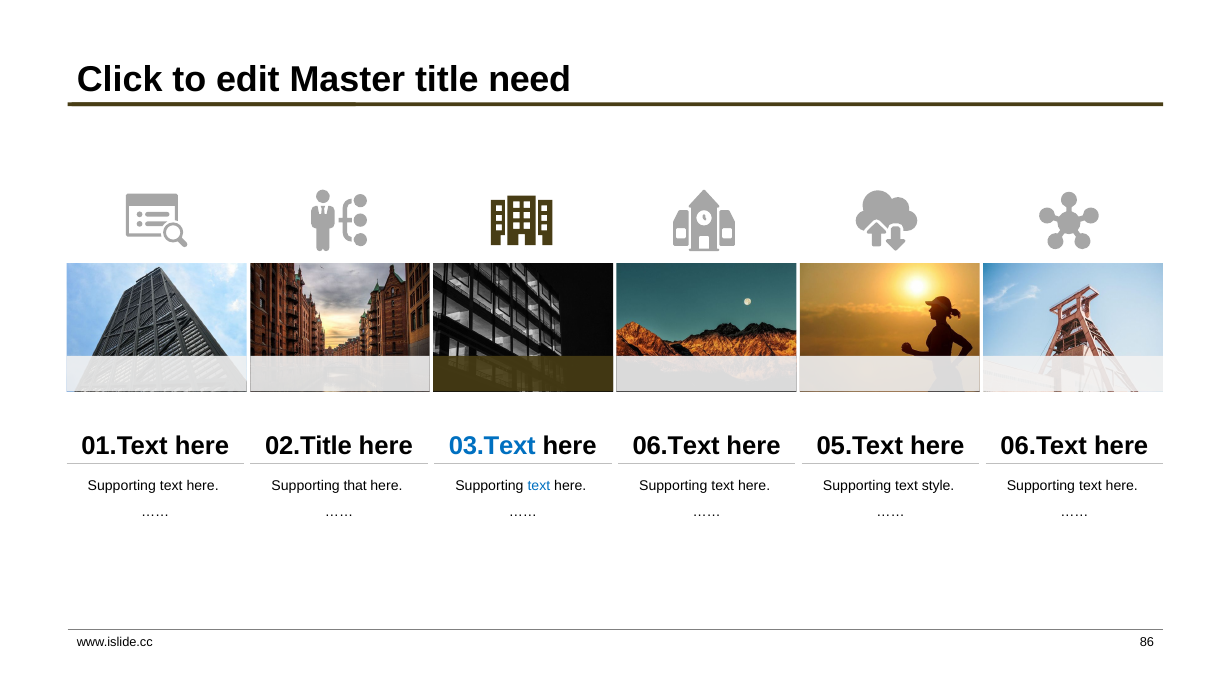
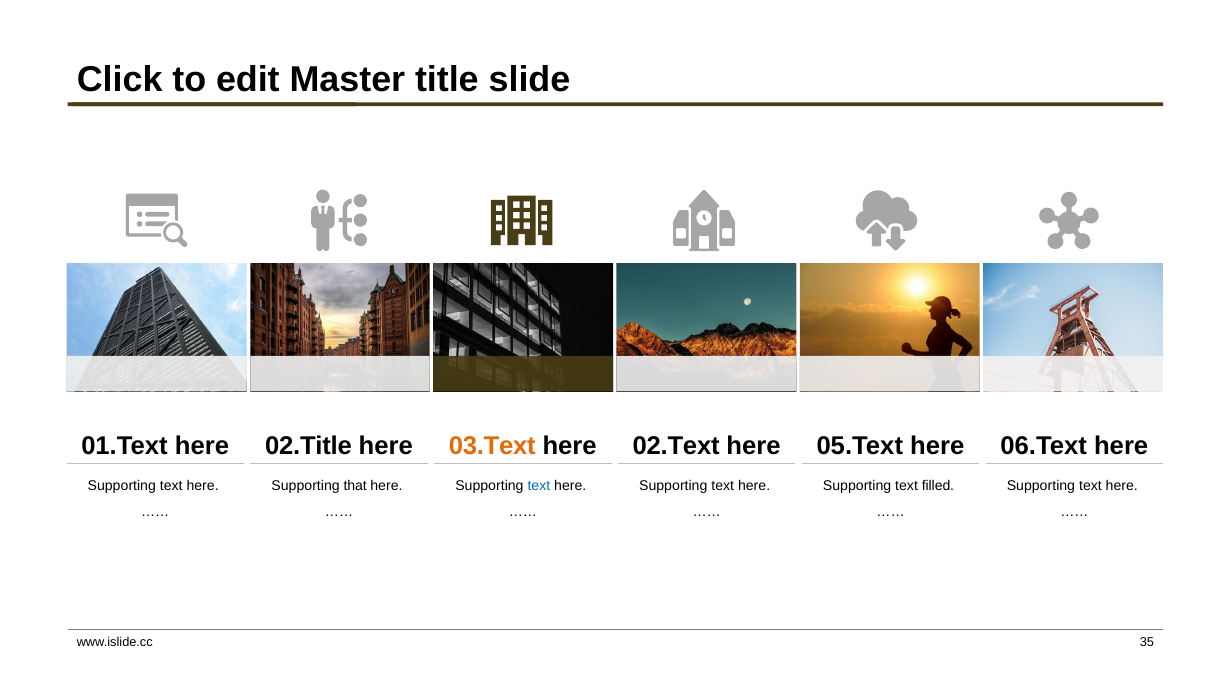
need: need -> slide (529, 80)
03.Text colour: blue -> orange (492, 446)
06.Text: 06.Text -> 02.Text (676, 446)
style: style -> filled (938, 486)
86: 86 -> 35 (1147, 643)
